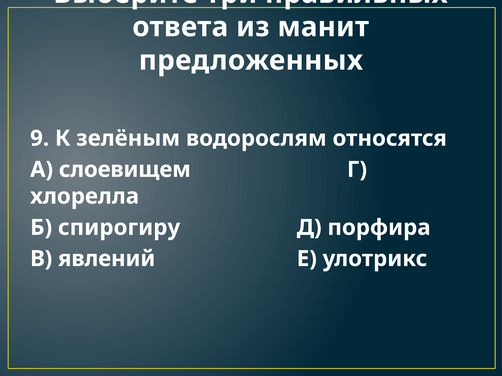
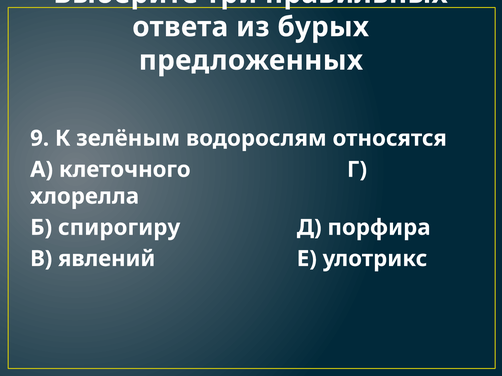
манит: манит -> бурых (323, 27)
слоевищем: слоевищем -> клеточного (125, 170)
